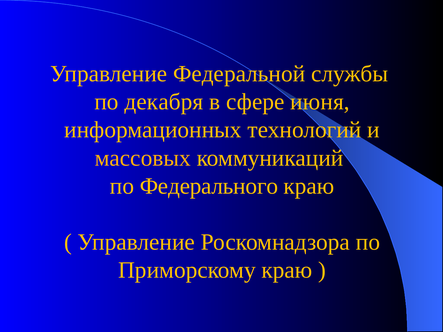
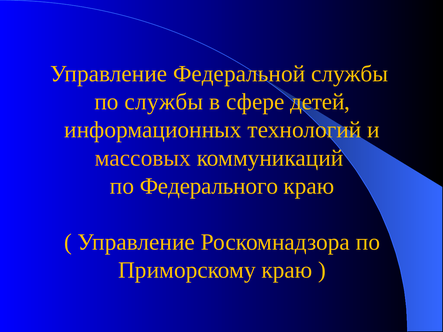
по декабря: декабря -> службы (164, 102)
июня: июня -> детей (320, 102)
